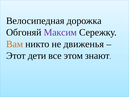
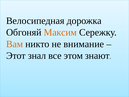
Максим colour: purple -> orange (60, 32)
движенья: движенья -> внимание (84, 44)
дети: дети -> знал (37, 56)
